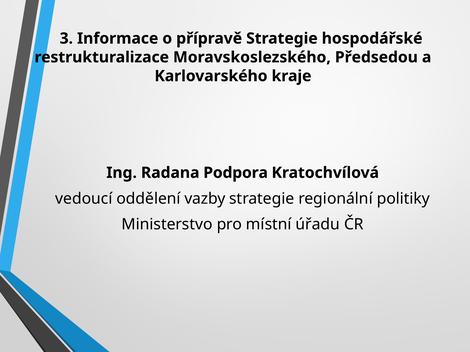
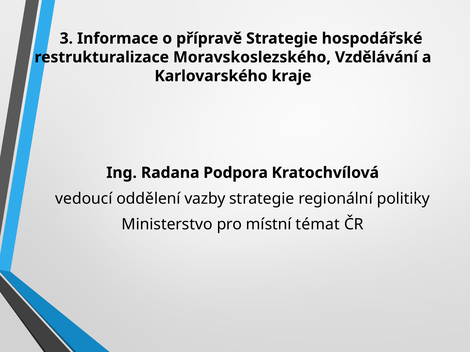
Předsedou: Předsedou -> Vzdělávání (376, 57)
úřadu: úřadu -> témat (318, 225)
